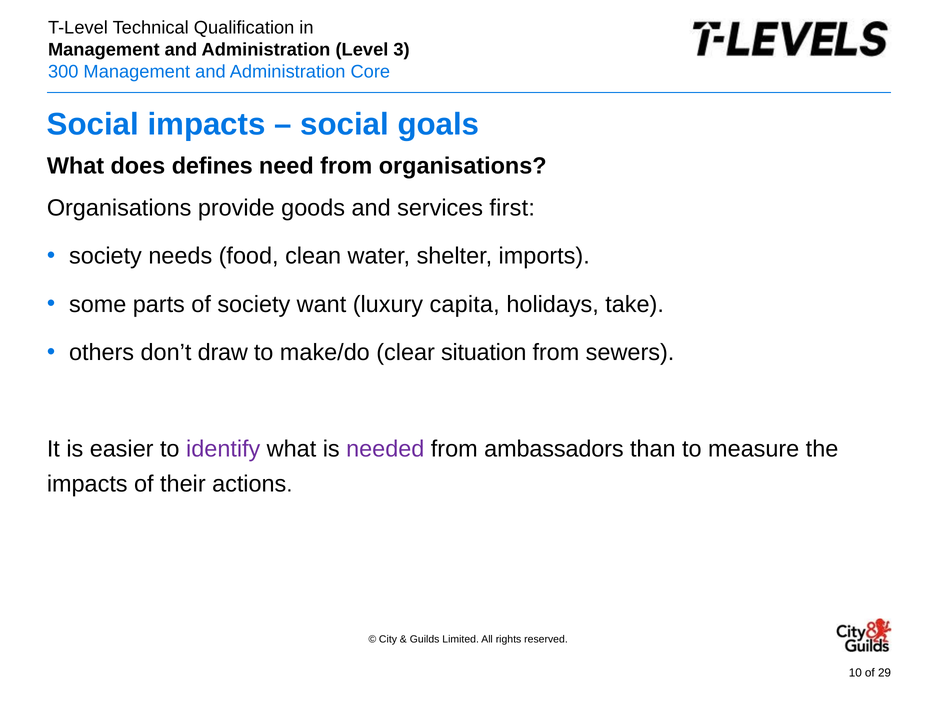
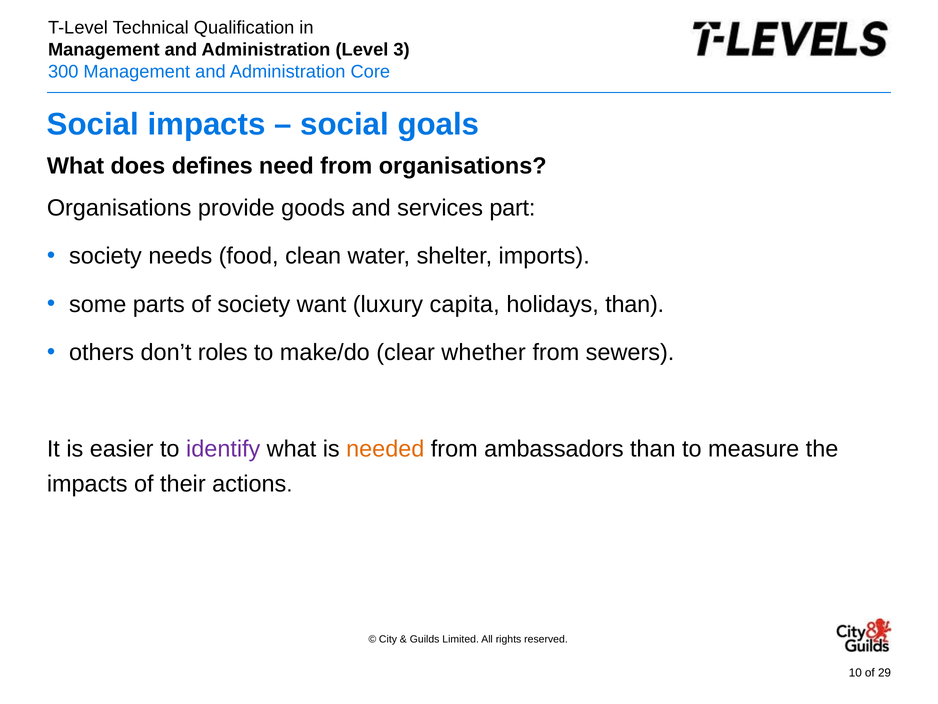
first: first -> part (512, 208)
holidays take: take -> than (635, 304)
draw: draw -> roles (223, 352)
situation: situation -> whether (484, 352)
needed colour: purple -> orange (385, 449)
